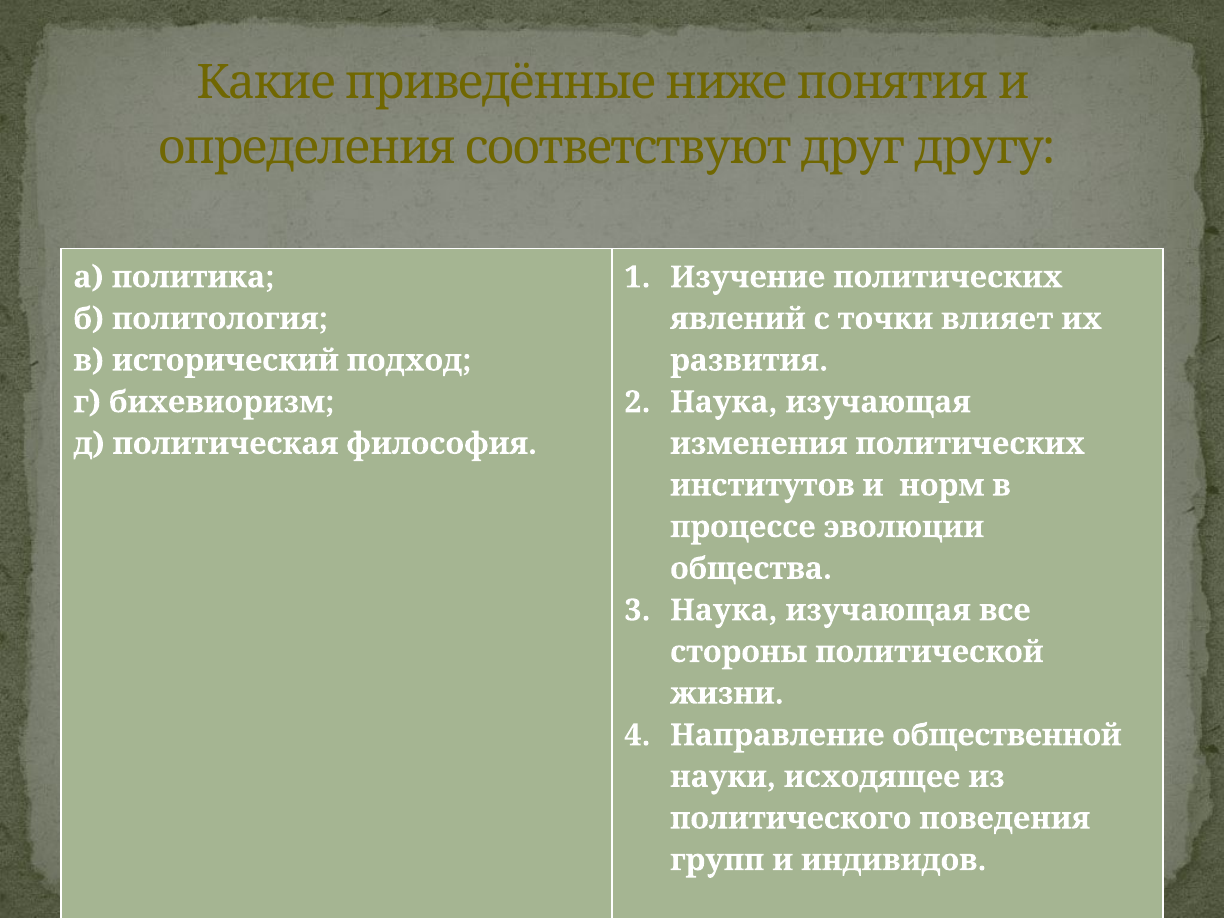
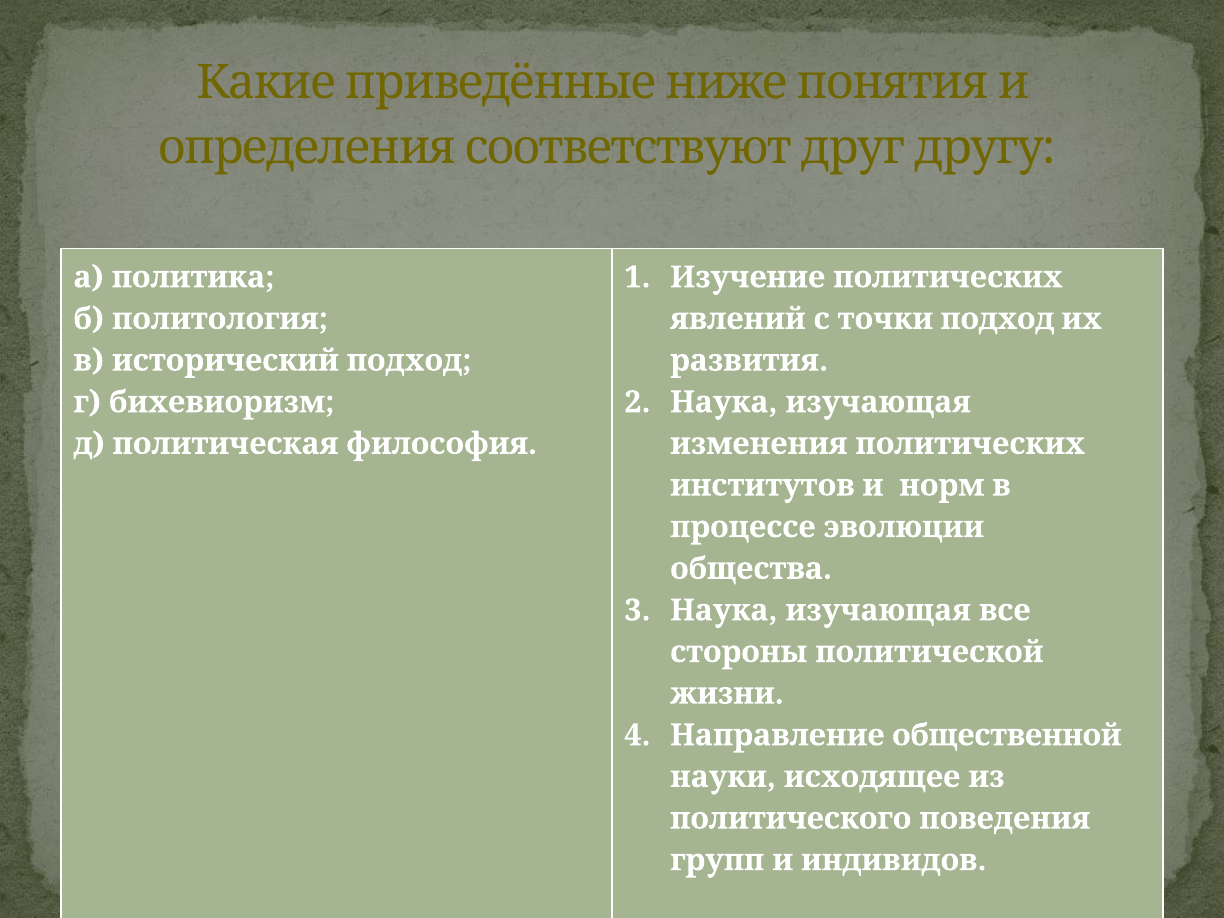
точки влияет: влияет -> подход (997, 319)
